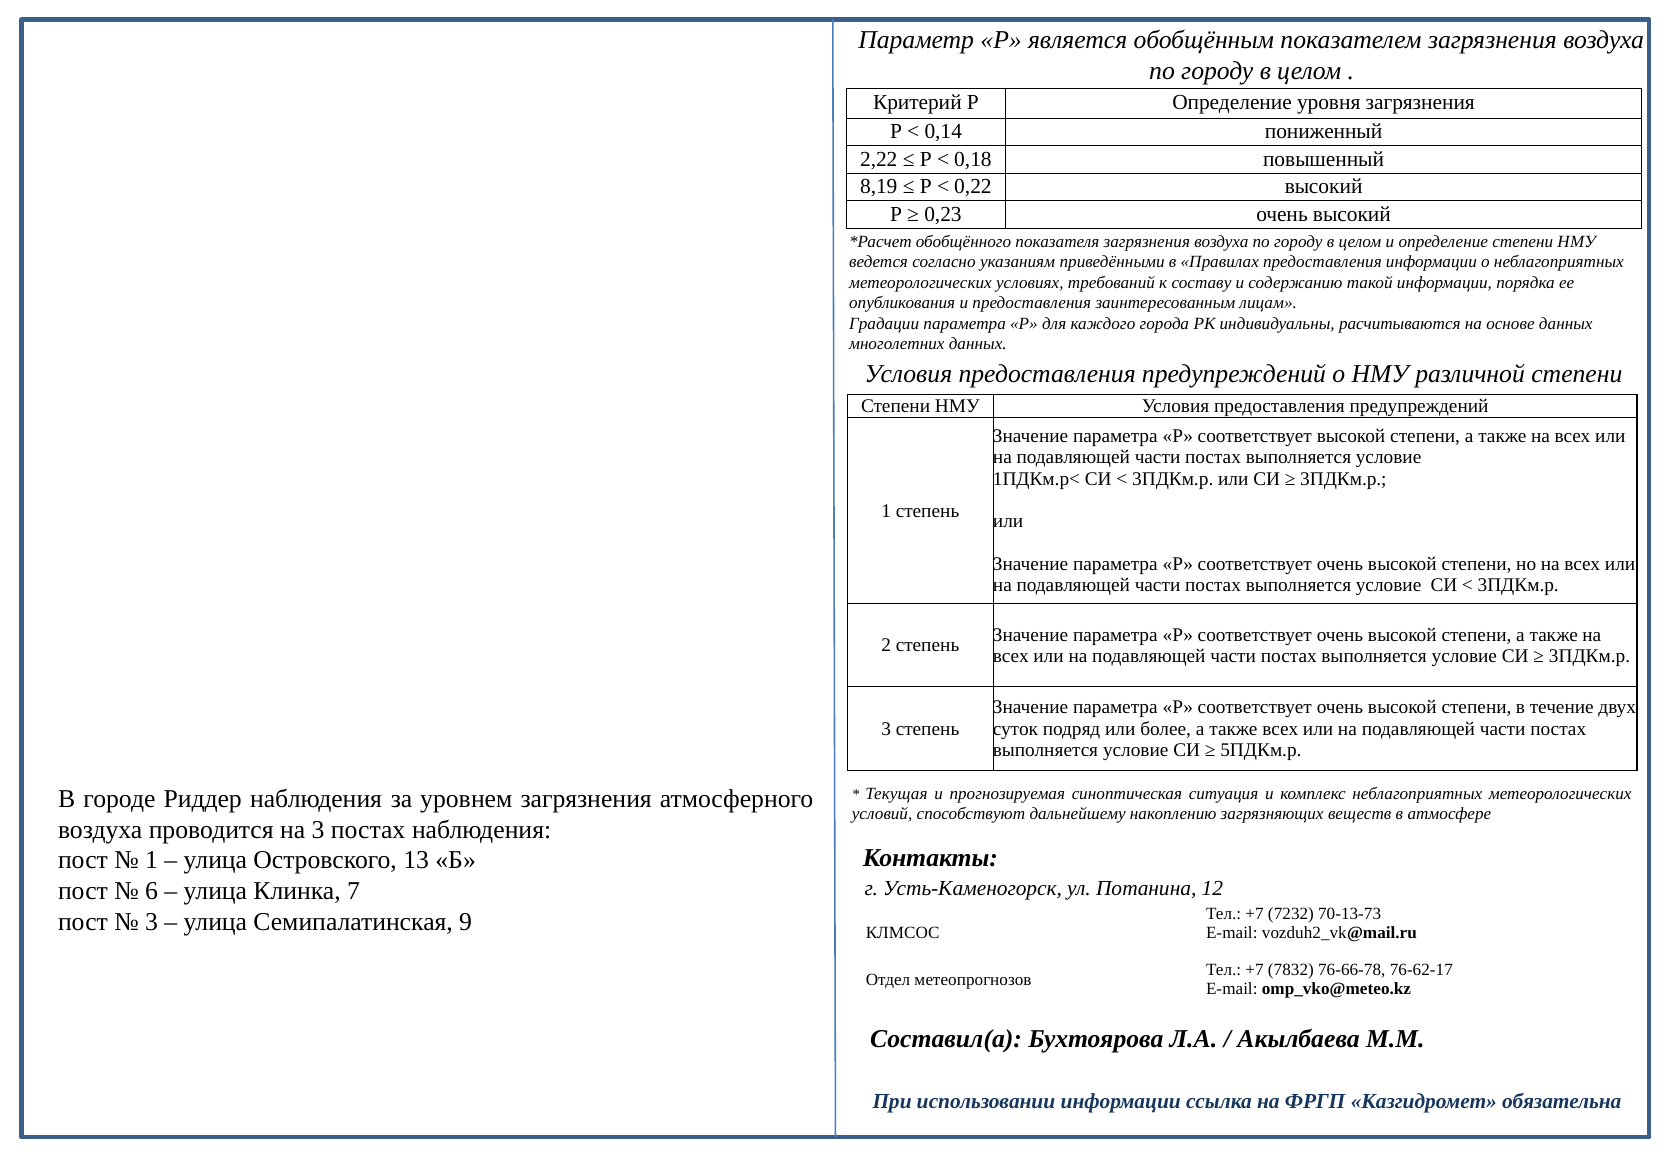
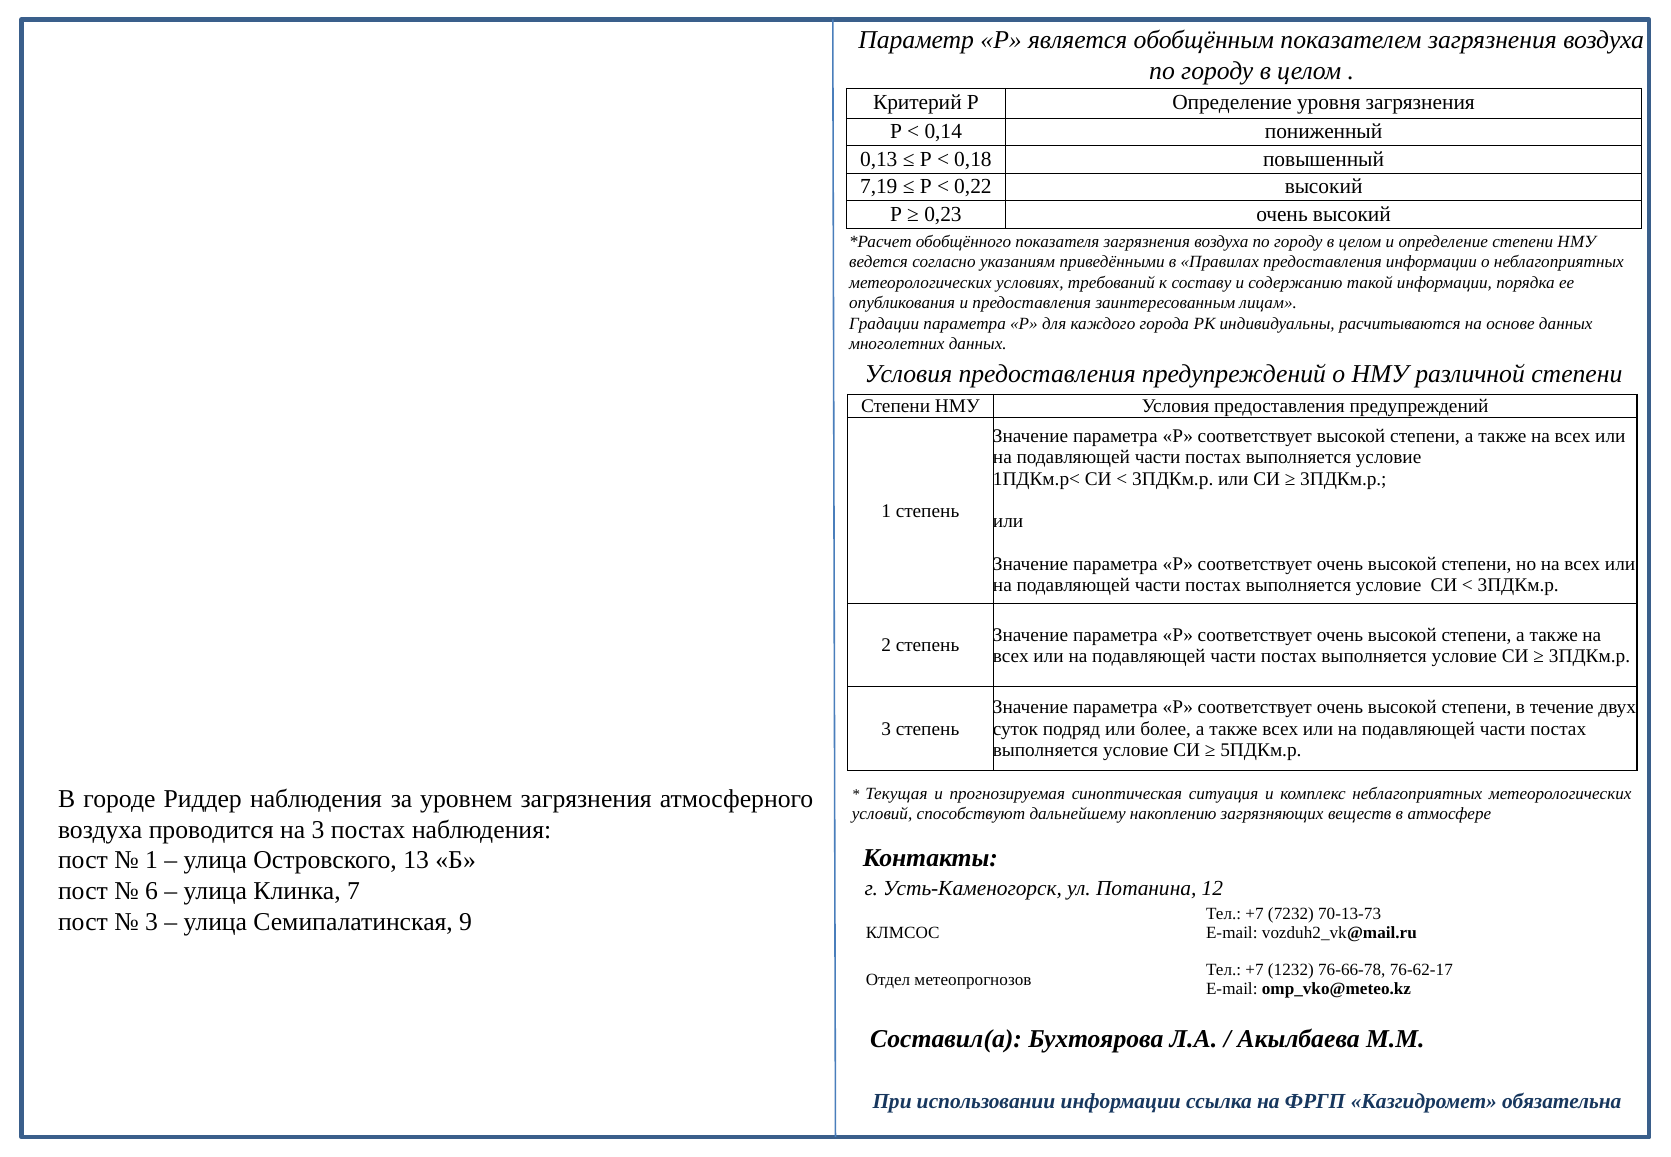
2,22: 2,22 -> 0,13 (879, 159)
8,19: 8,19 -> 7,19 (879, 187)
7832: 7832 -> 1232 (1291, 970)
